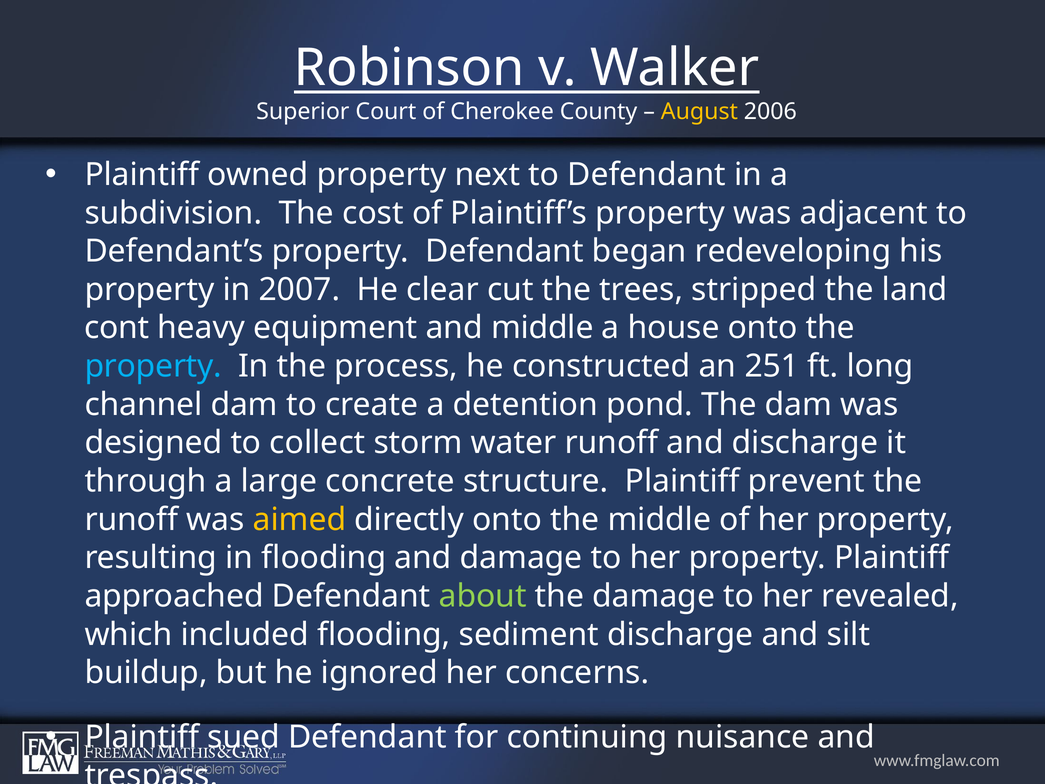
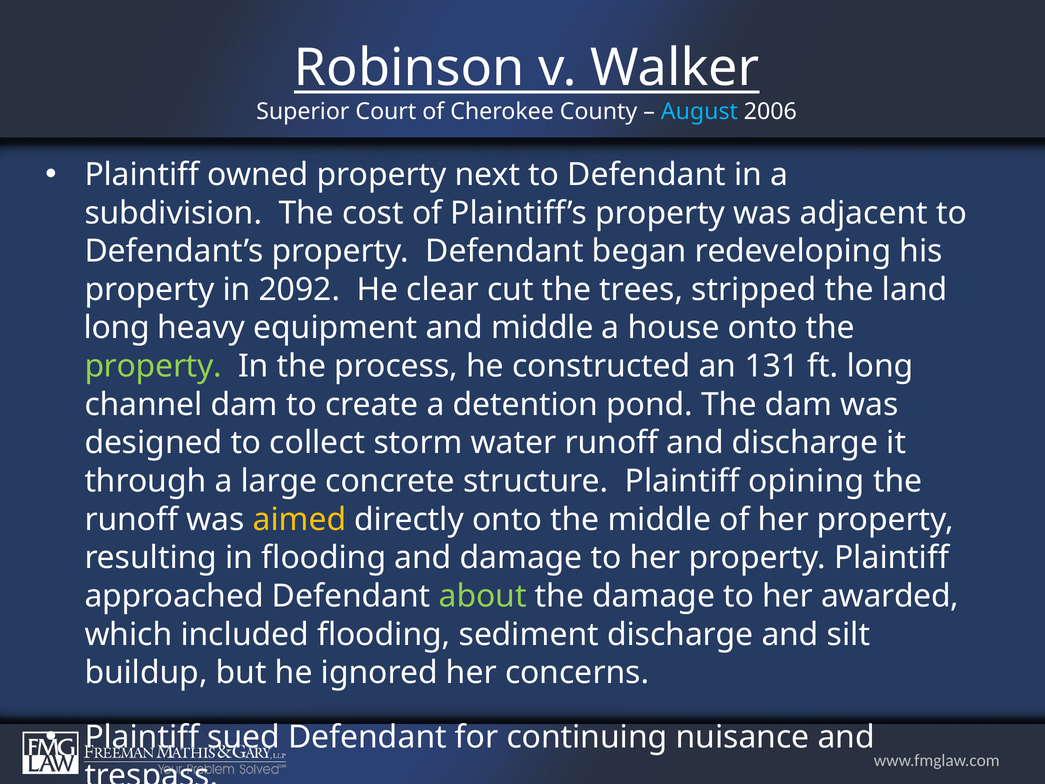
August colour: yellow -> light blue (699, 111)
2007: 2007 -> 2092 (299, 290)
cont: cont -> long (117, 328)
property colour: light blue -> light green (153, 366)
251: 251 -> 131 (772, 366)
prevent: prevent -> opining (806, 481)
revealed: revealed -> awarded (890, 596)
